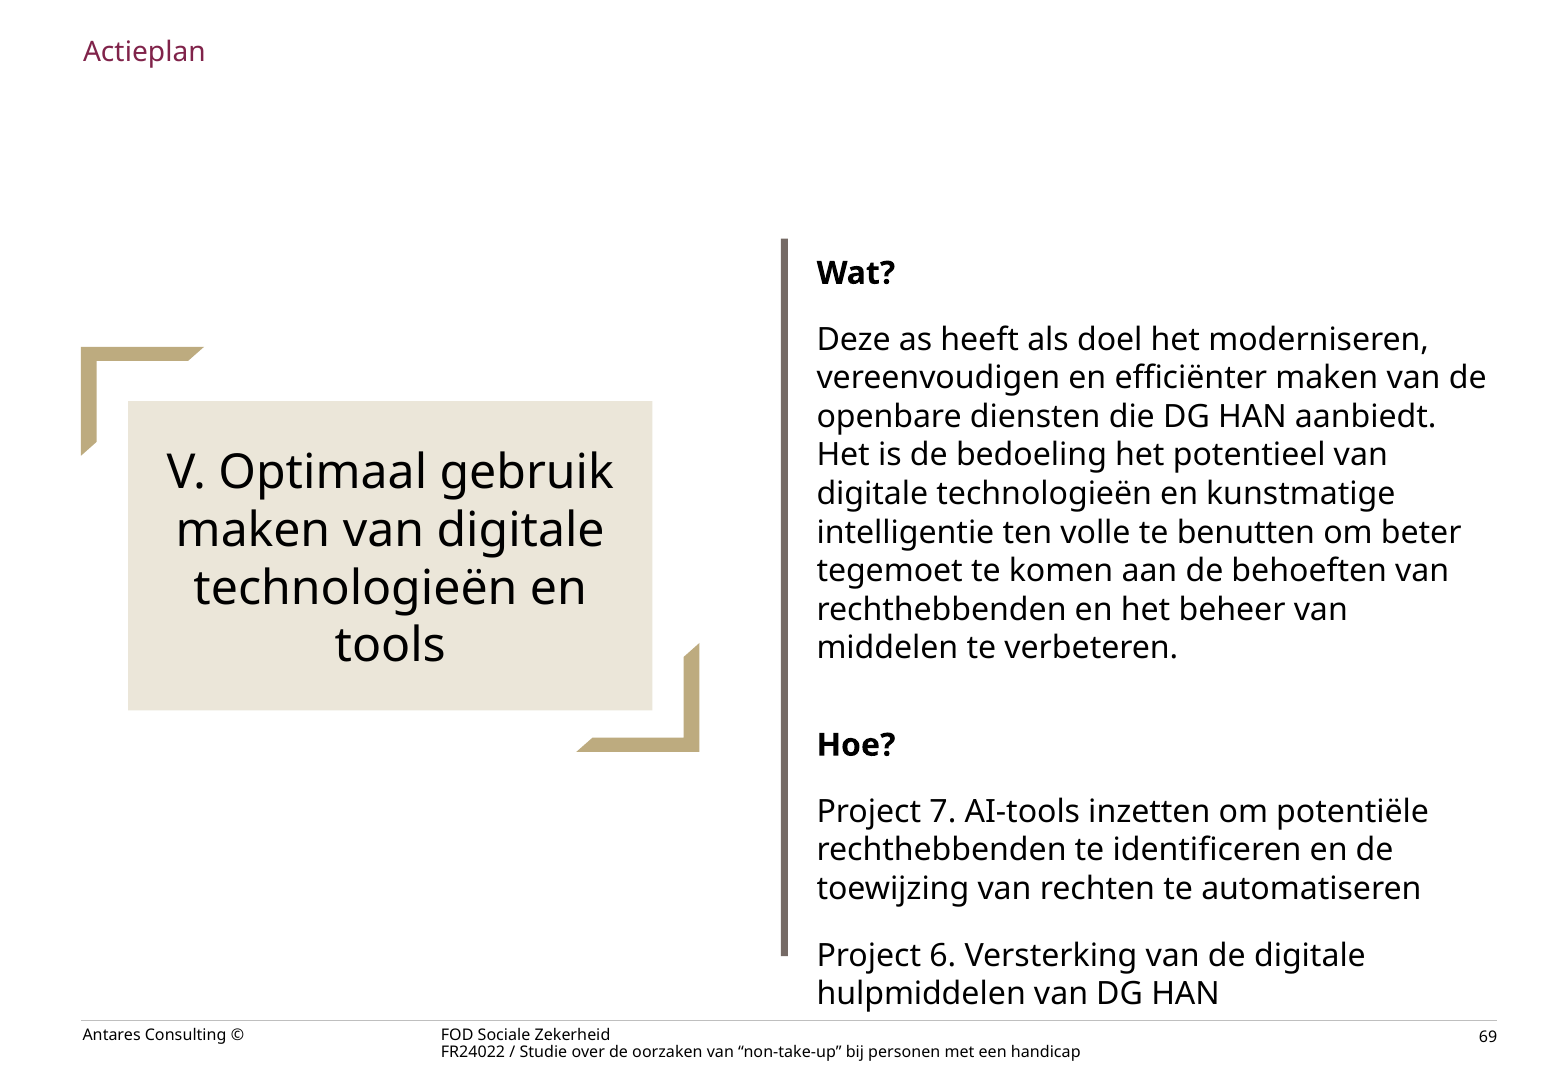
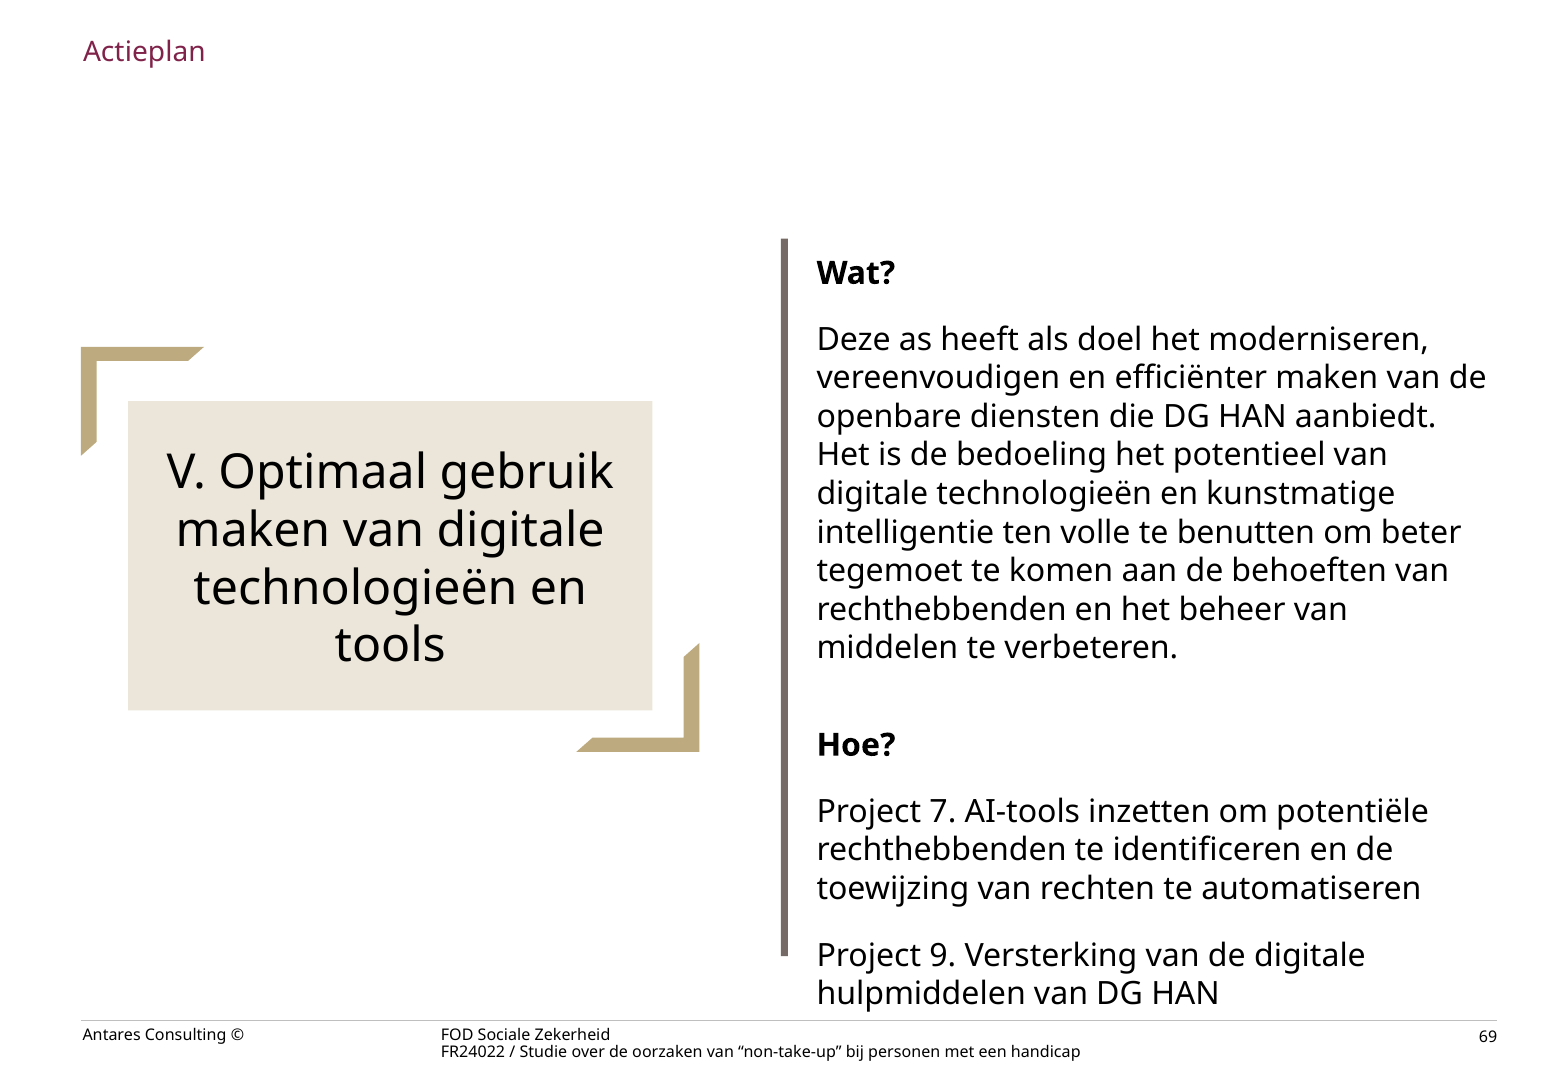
6: 6 -> 9 (943, 956)
